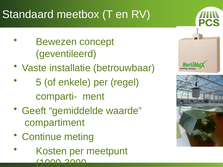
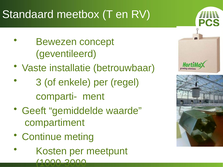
5: 5 -> 3 (39, 82)
